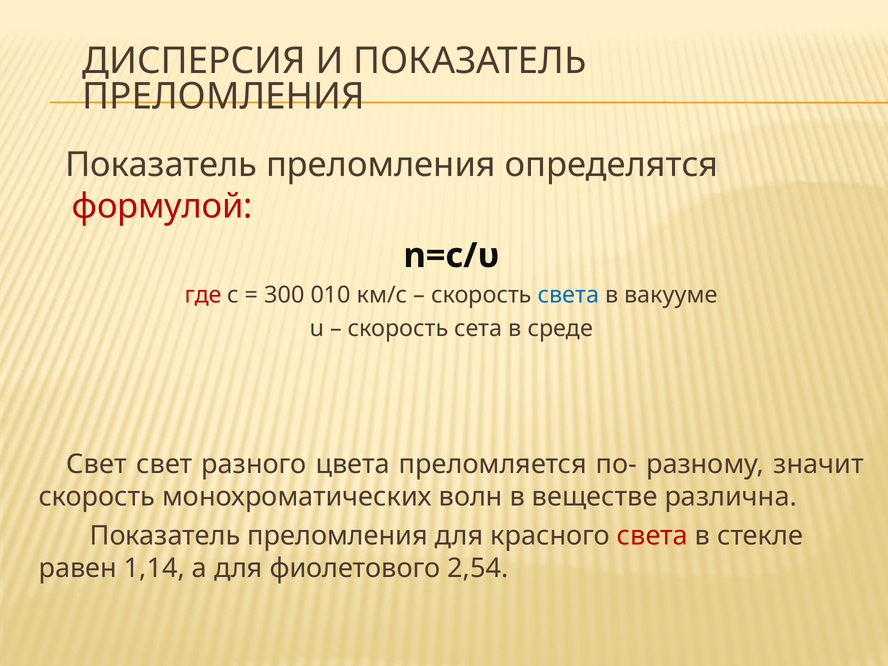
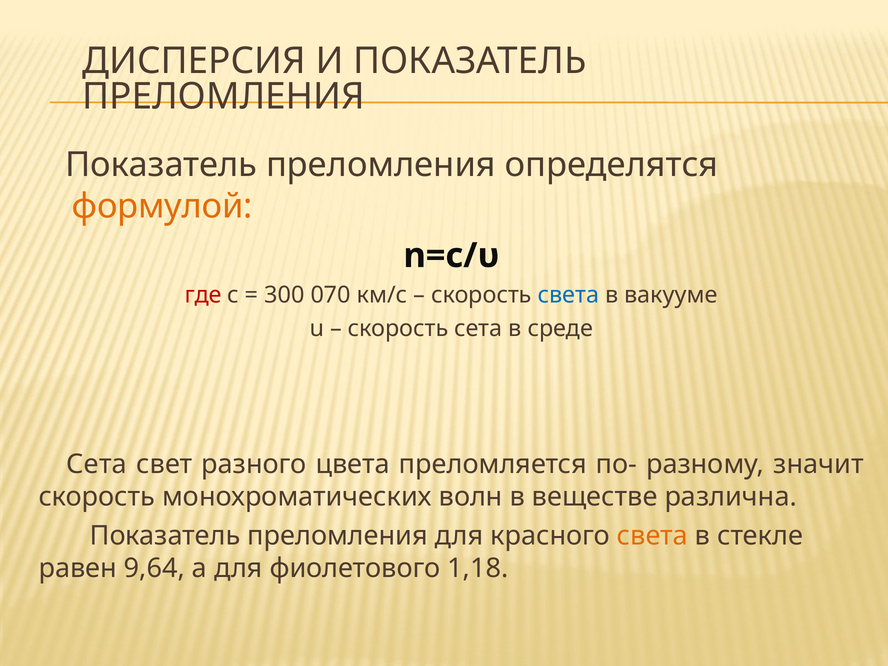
формулой colour: red -> orange (162, 206)
010: 010 -> 070 (331, 295)
Свет: Свет -> Сета (97, 464)
света colour: red -> orange (653, 536)
1,14: 1,14 -> 9,64 (154, 568)
2,54: 2,54 -> 1,18 (478, 568)
